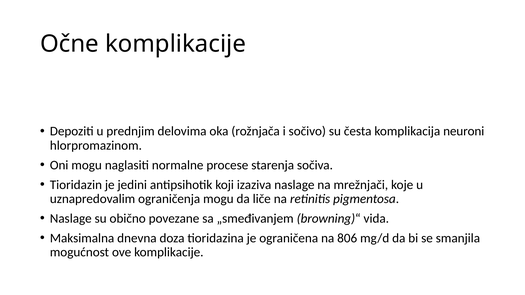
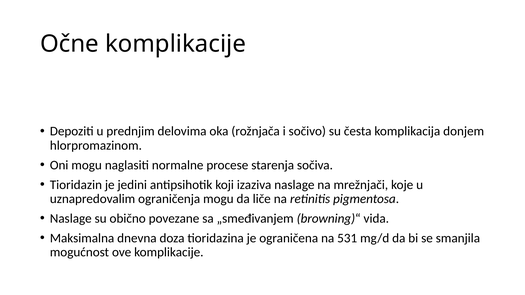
neuroni: neuroni -> donjem (464, 131)
806: 806 -> 531 (347, 238)
